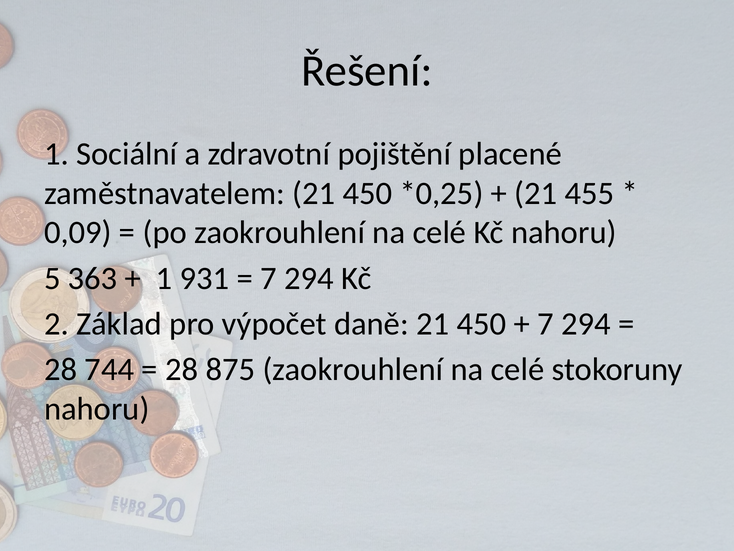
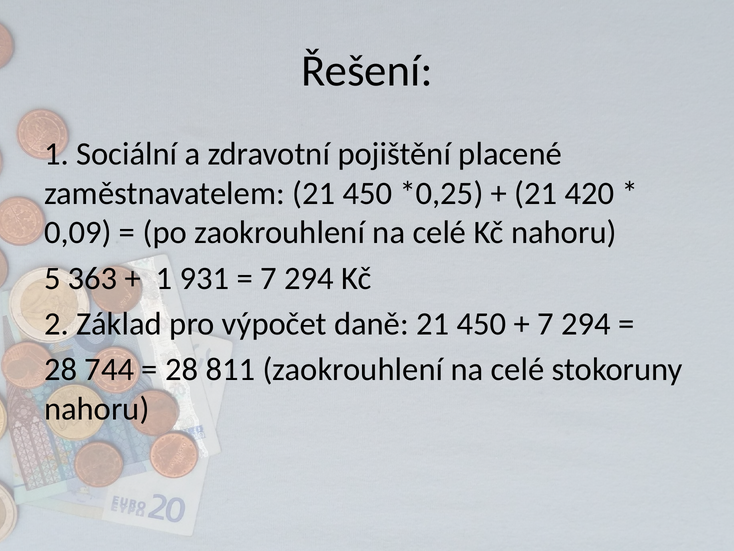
455: 455 -> 420 (590, 193)
875: 875 -> 811 (230, 369)
